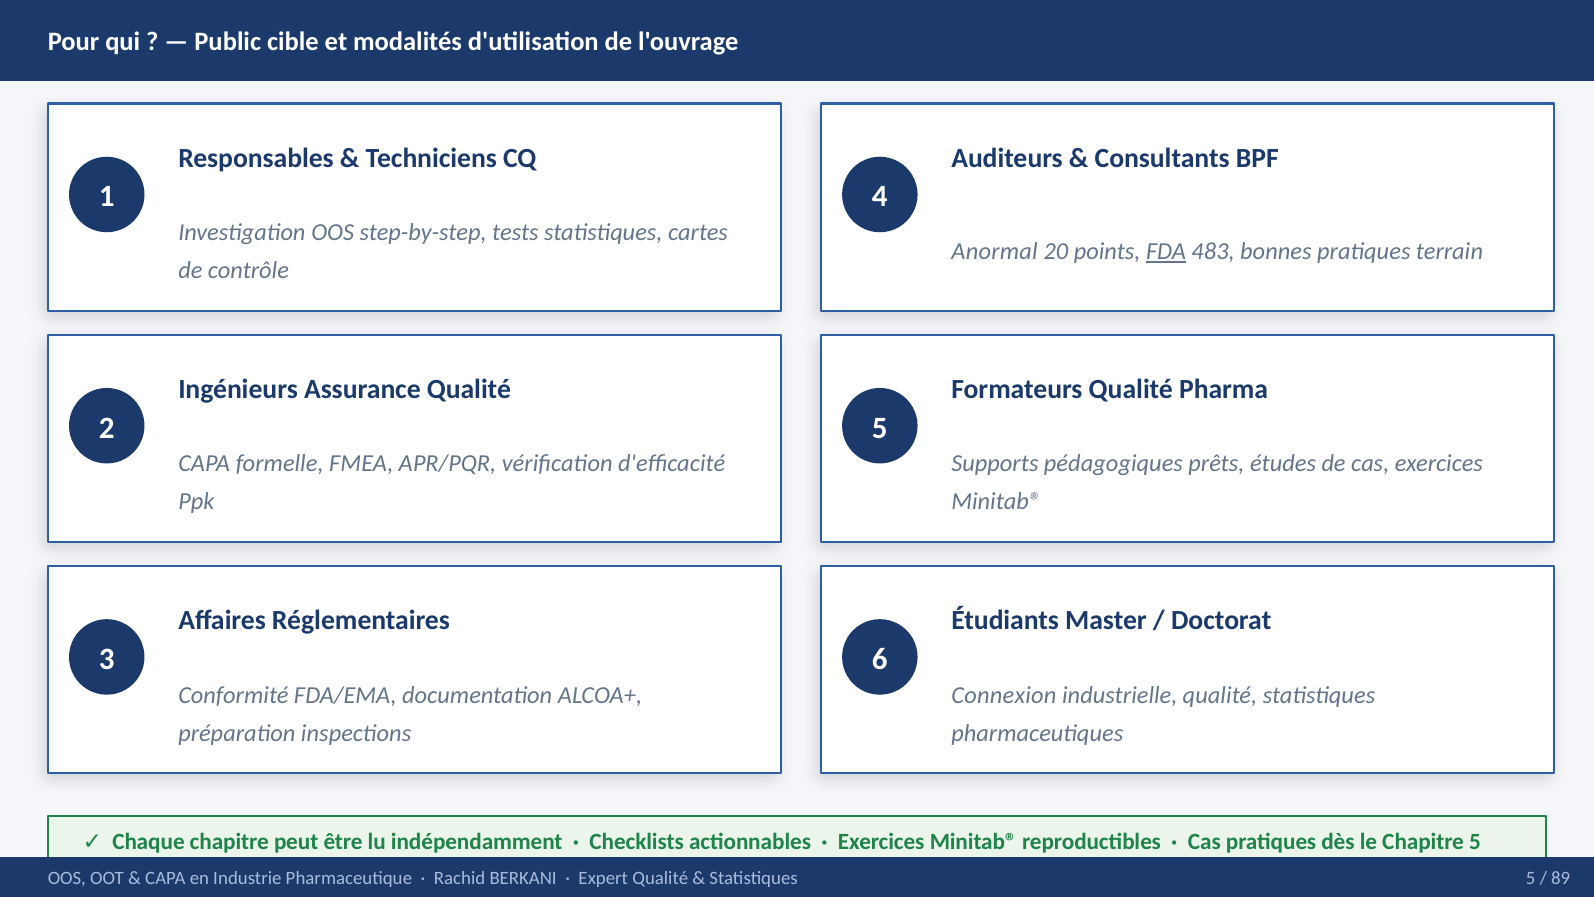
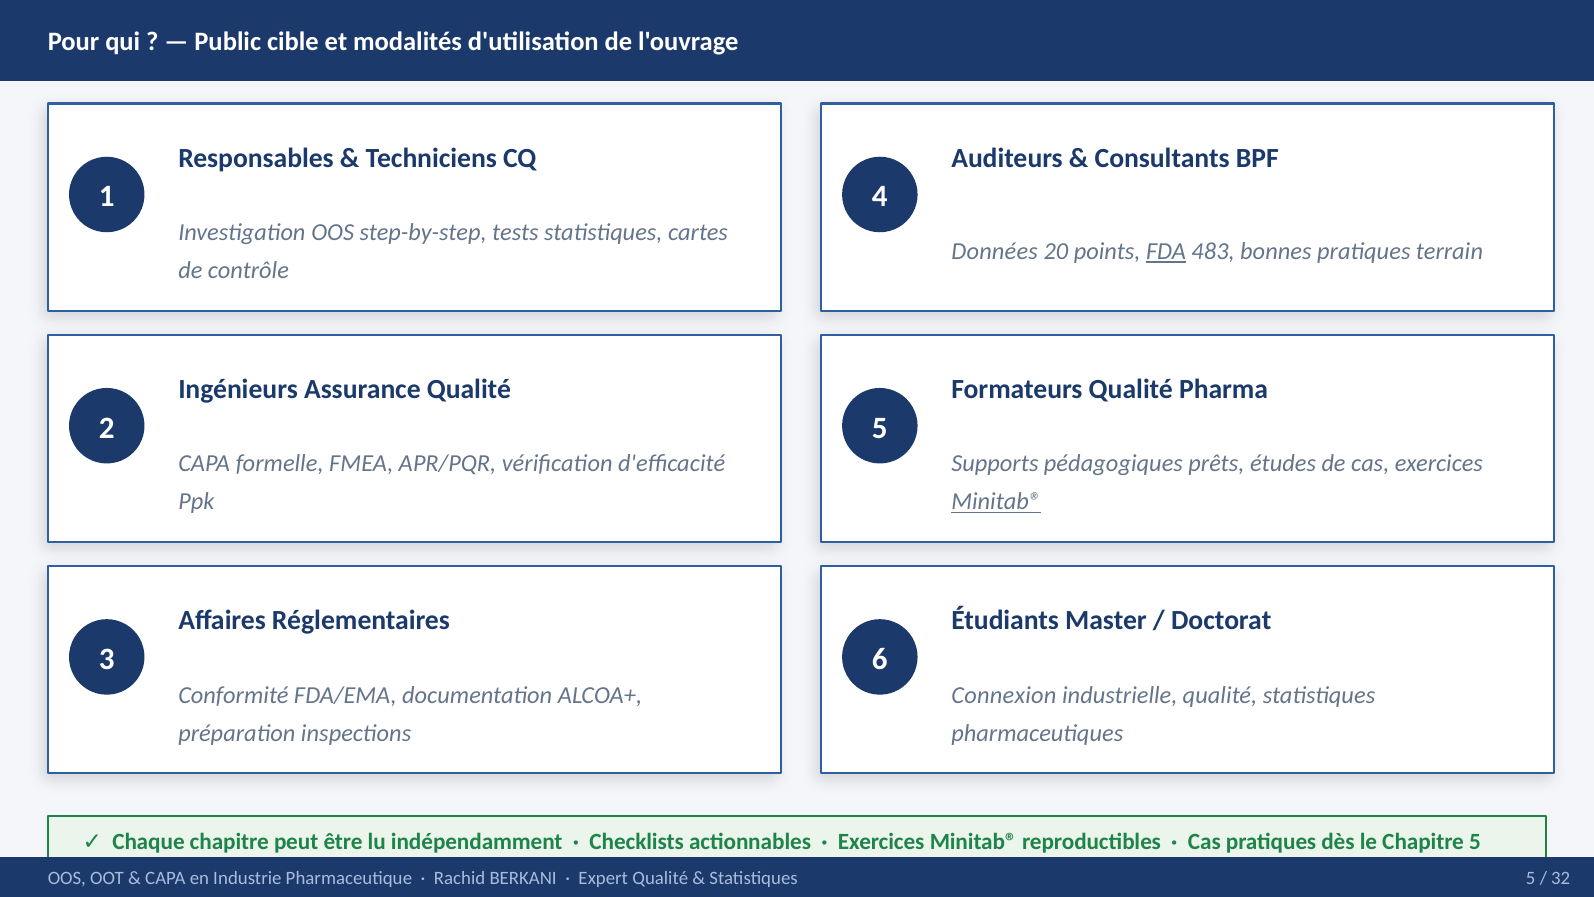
Anormal: Anormal -> Données (995, 252)
Minitab® underline: none -> present (996, 502)
89: 89 -> 32 (1561, 878)
